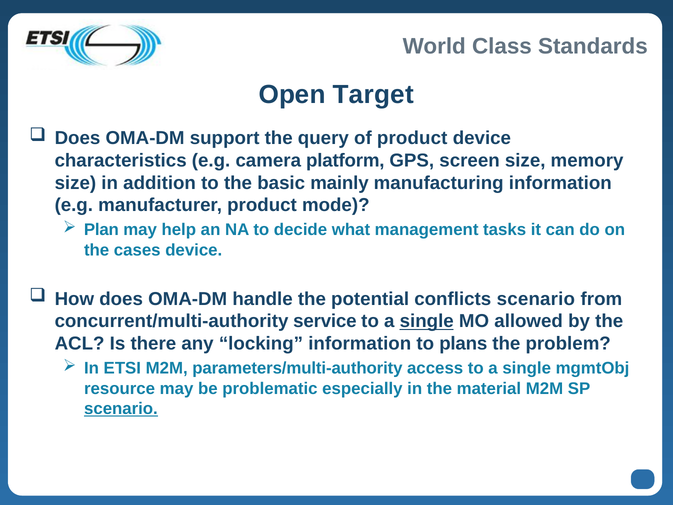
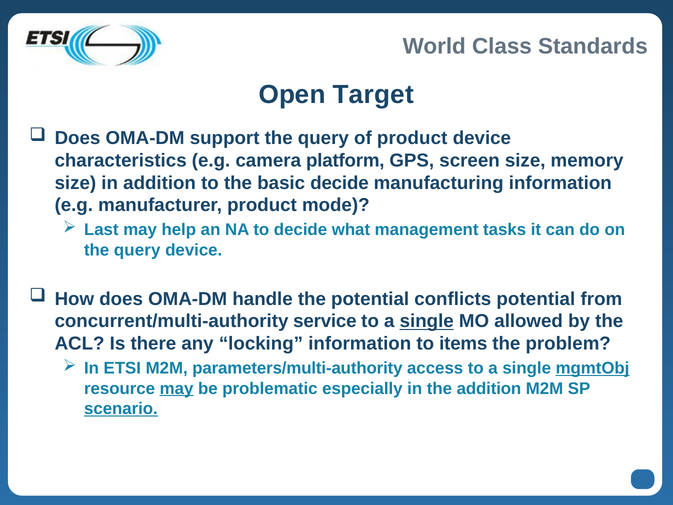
basic mainly: mainly -> decide (339, 183)
Plan: Plan -> Last (101, 230)
cases: cases -> query (137, 250)
conflicts scenario: scenario -> potential (536, 299)
plans: plans -> items (463, 344)
mgmtObj underline: none -> present (592, 368)
may underline: none -> present (177, 388)
the material: material -> addition (489, 388)
